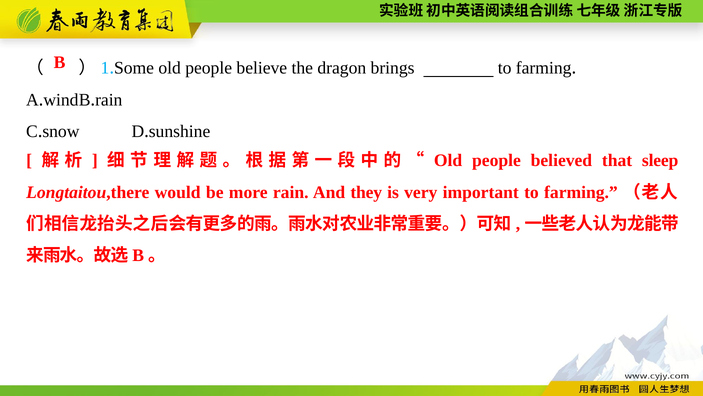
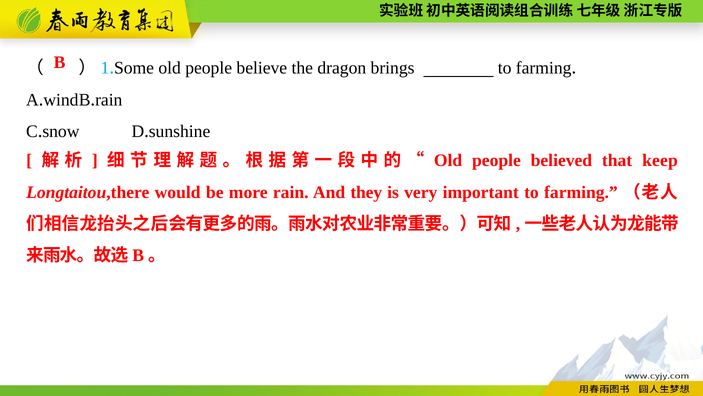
sleep: sleep -> keep (660, 160)
